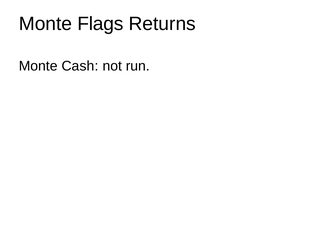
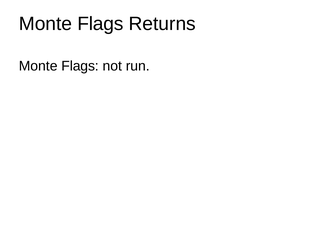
Cash: Cash -> Flags (80, 66)
